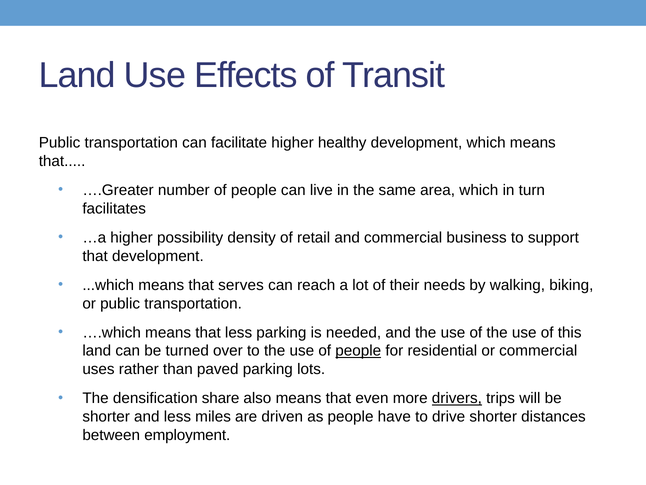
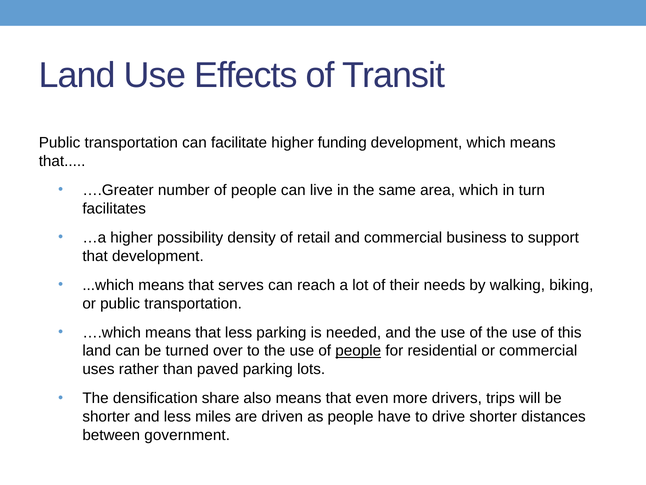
healthy: healthy -> funding (342, 143)
drivers underline: present -> none (457, 398)
employment: employment -> government (187, 435)
